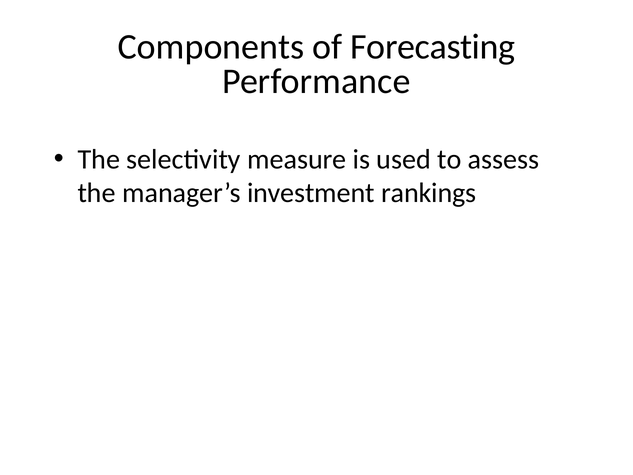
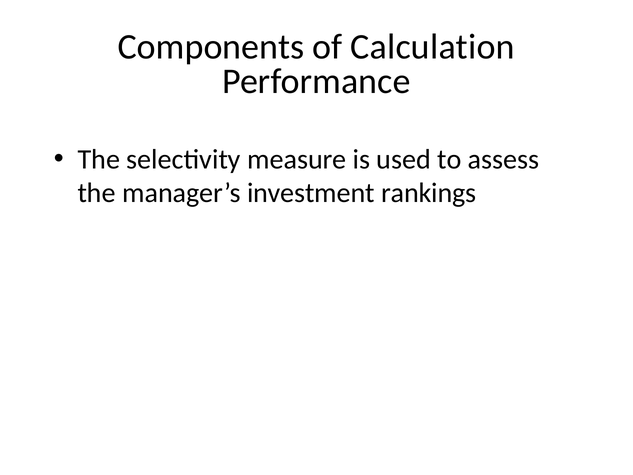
Forecasting: Forecasting -> Calculation (433, 47)
